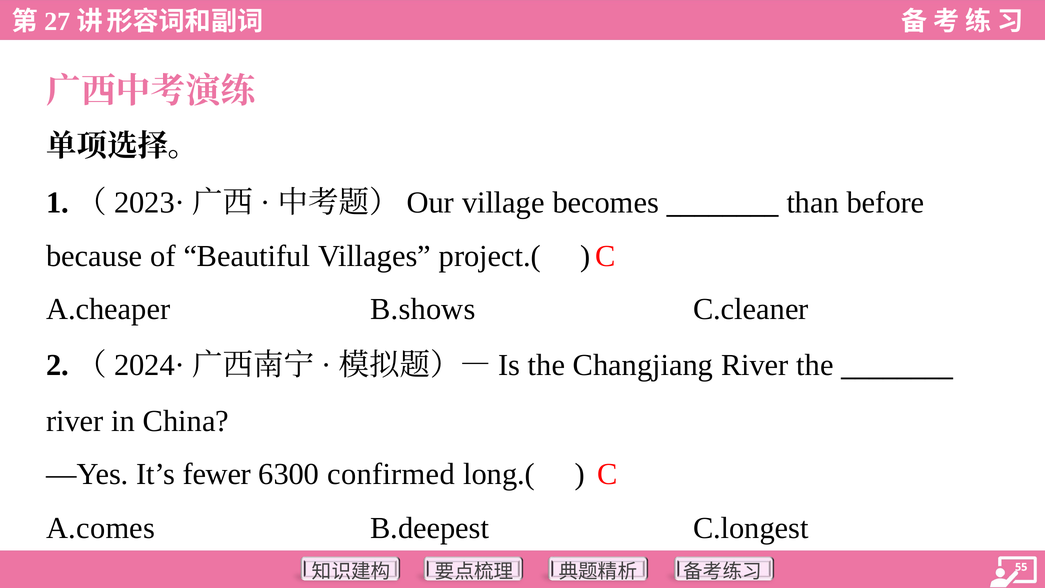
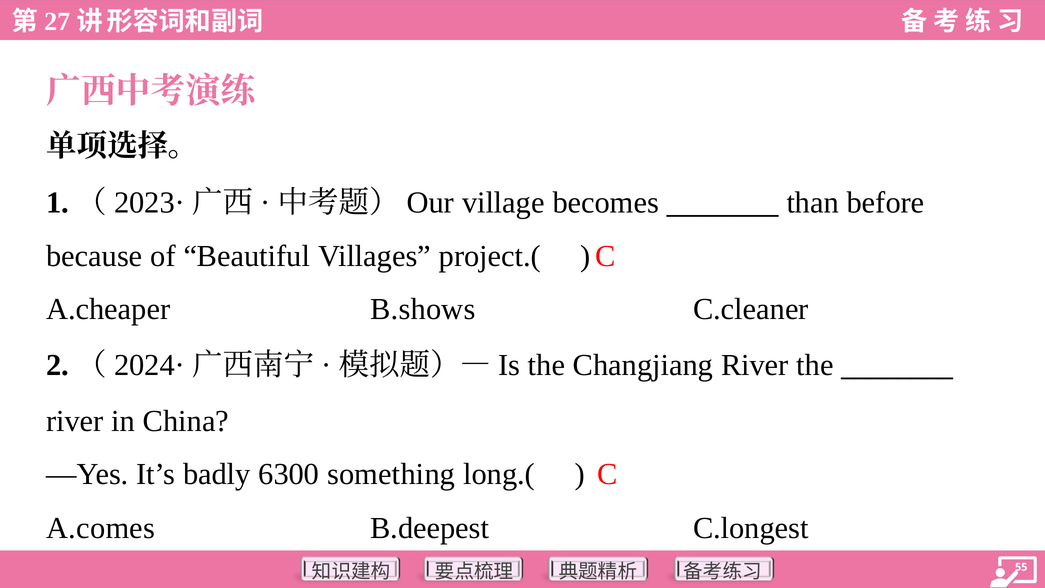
fewer: fewer -> badly (217, 474)
confirmed: confirmed -> something (391, 474)
